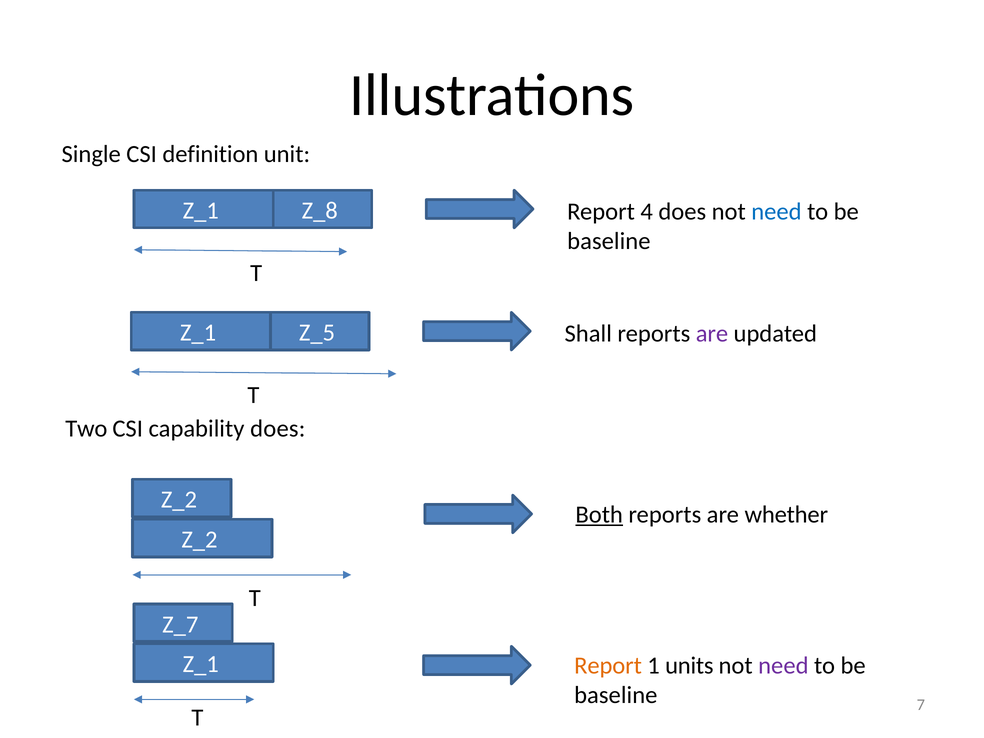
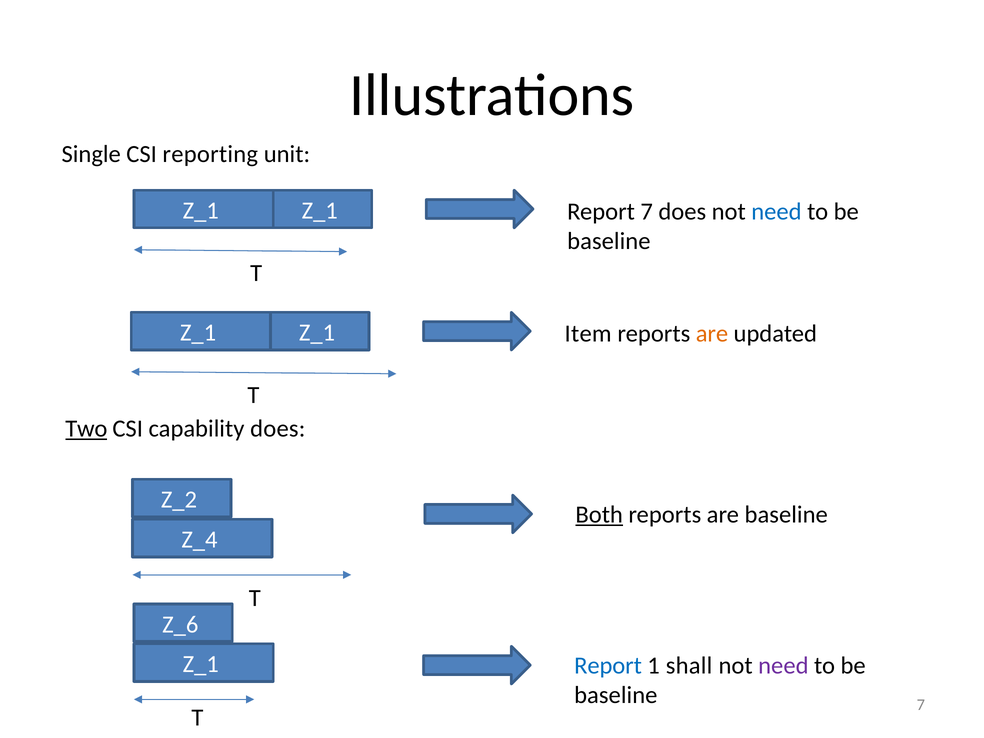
definition: definition -> reporting (210, 154)
Z_8: Z_8 -> Z_1 (320, 211)
Report 4: 4 -> 7 (647, 211)
Z_5: Z_5 -> Z_1 (317, 333)
Shall: Shall -> Item (588, 334)
are colour: purple -> orange (712, 334)
Two underline: none -> present (86, 429)
are whether: whether -> baseline (786, 514)
Z_2: Z_2 -> Z_4 (199, 540)
Z_7: Z_7 -> Z_6 (180, 624)
Report colour: orange -> blue (608, 665)
units: units -> shall (689, 665)
